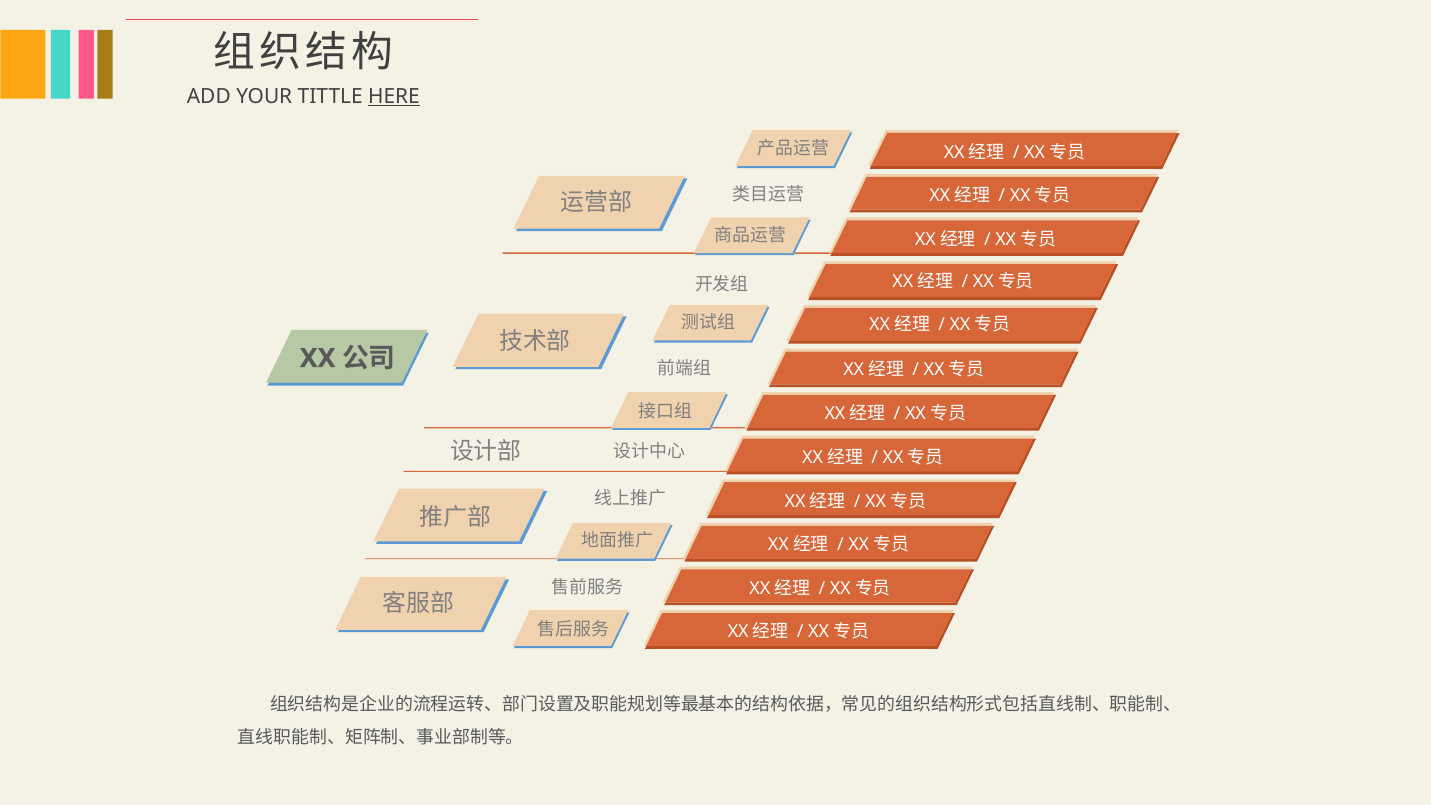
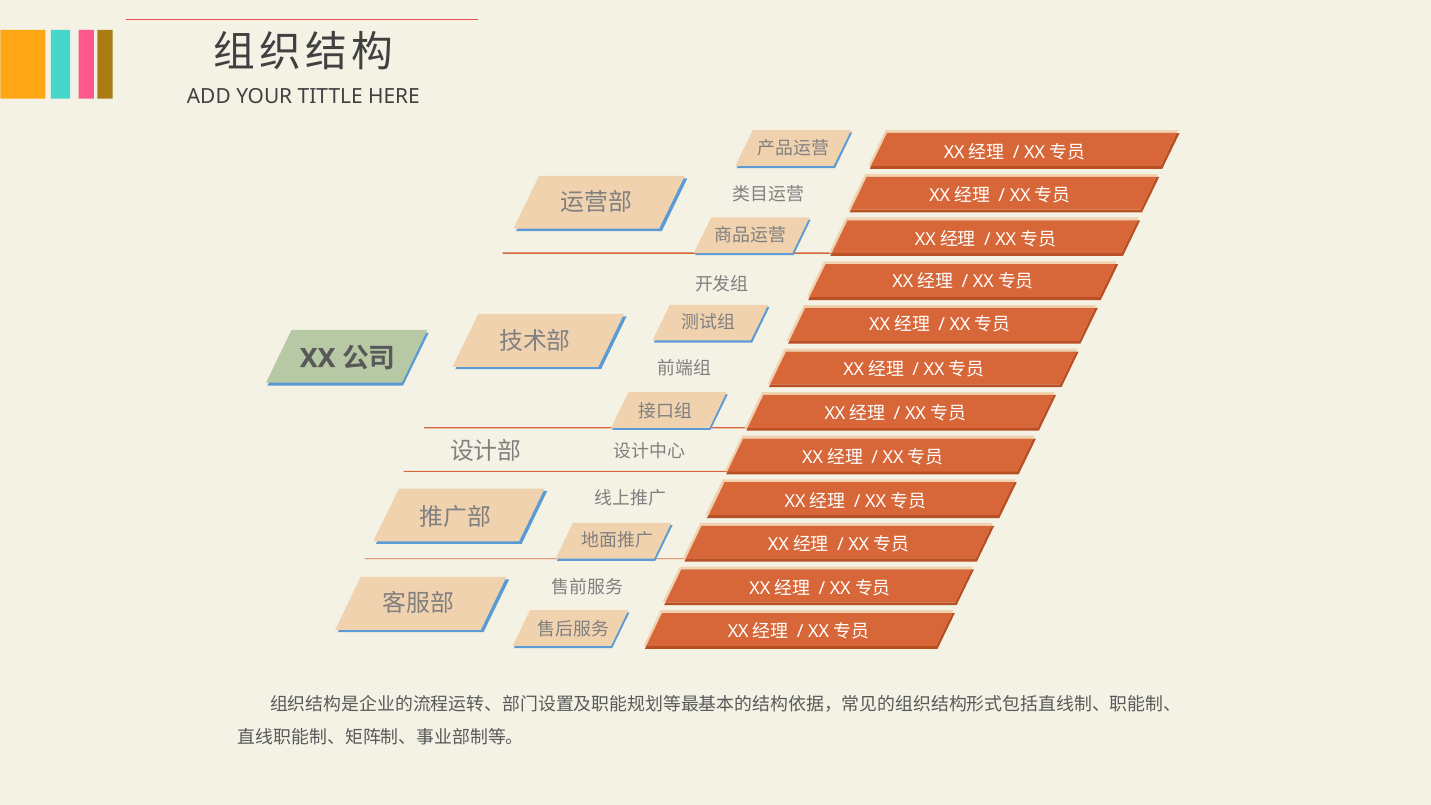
HERE underline: present -> none (394, 97)
